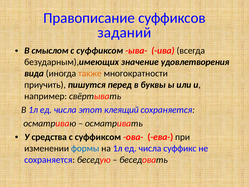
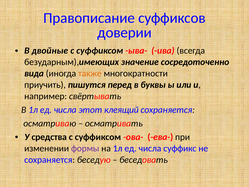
заданий: заданий -> доверии (125, 32)
смыслом: смыслом -> двойные (50, 51)
удовлетворения: удовлетворения -> сосредоточенно (195, 62)
формы colour: blue -> purple (85, 148)
